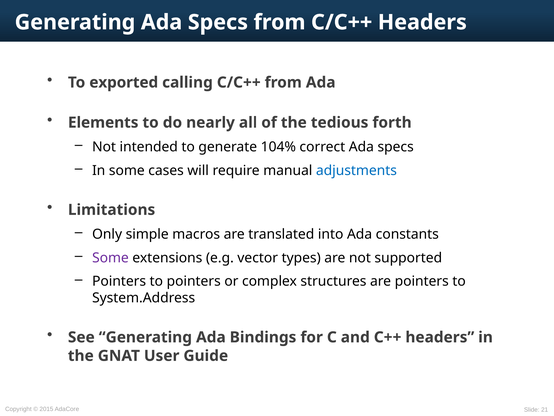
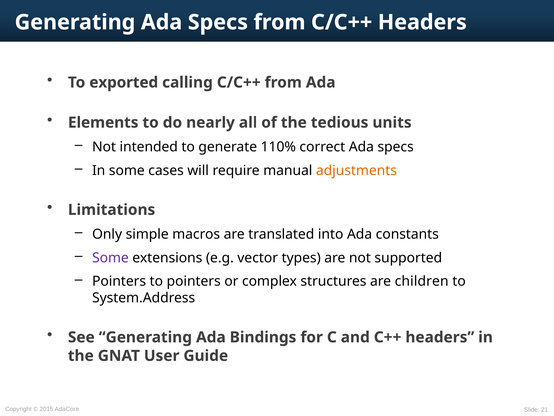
forth: forth -> units (392, 122)
104%: 104% -> 110% (278, 147)
adjustments colour: blue -> orange (356, 170)
are pointers: pointers -> children (422, 281)
